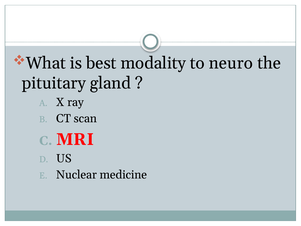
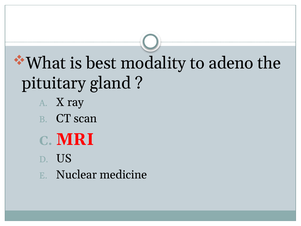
neuro: neuro -> adeno (231, 63)
